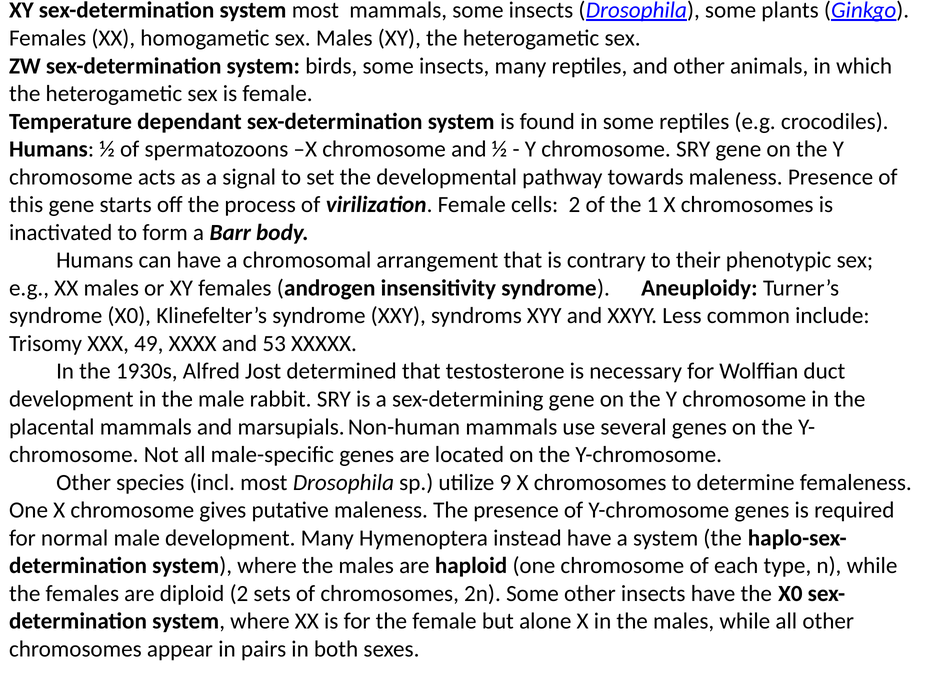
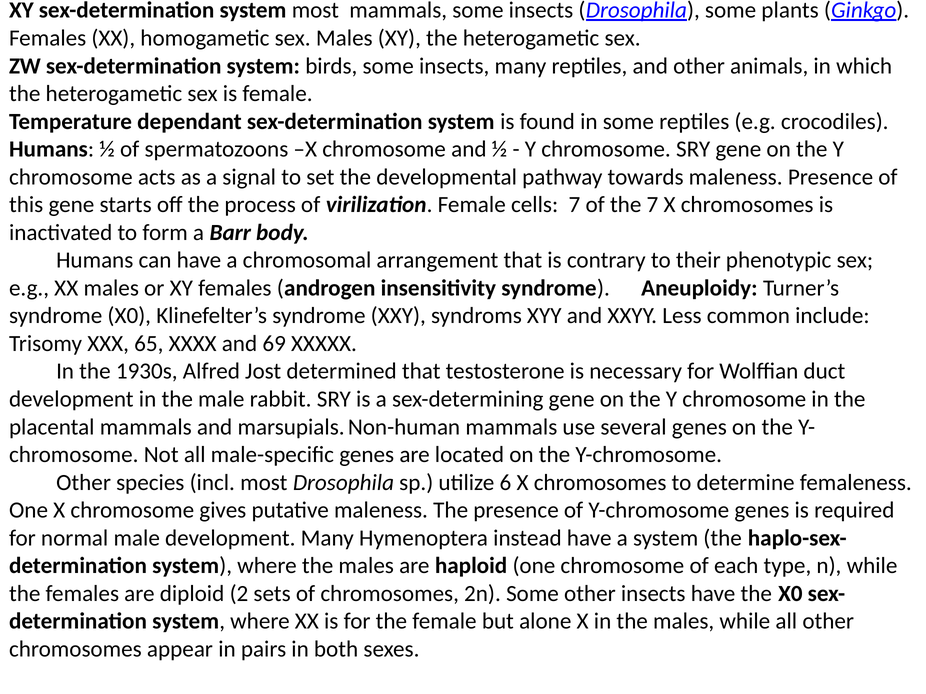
cells 2: 2 -> 7 (574, 205)
the 1: 1 -> 7 (652, 205)
49: 49 -> 65 (149, 344)
53: 53 -> 69 (274, 344)
9: 9 -> 6 (505, 483)
